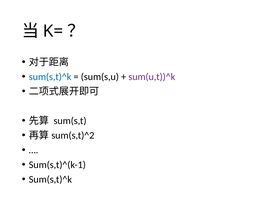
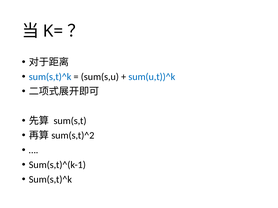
sum(u,t))^k colour: purple -> blue (152, 77)
